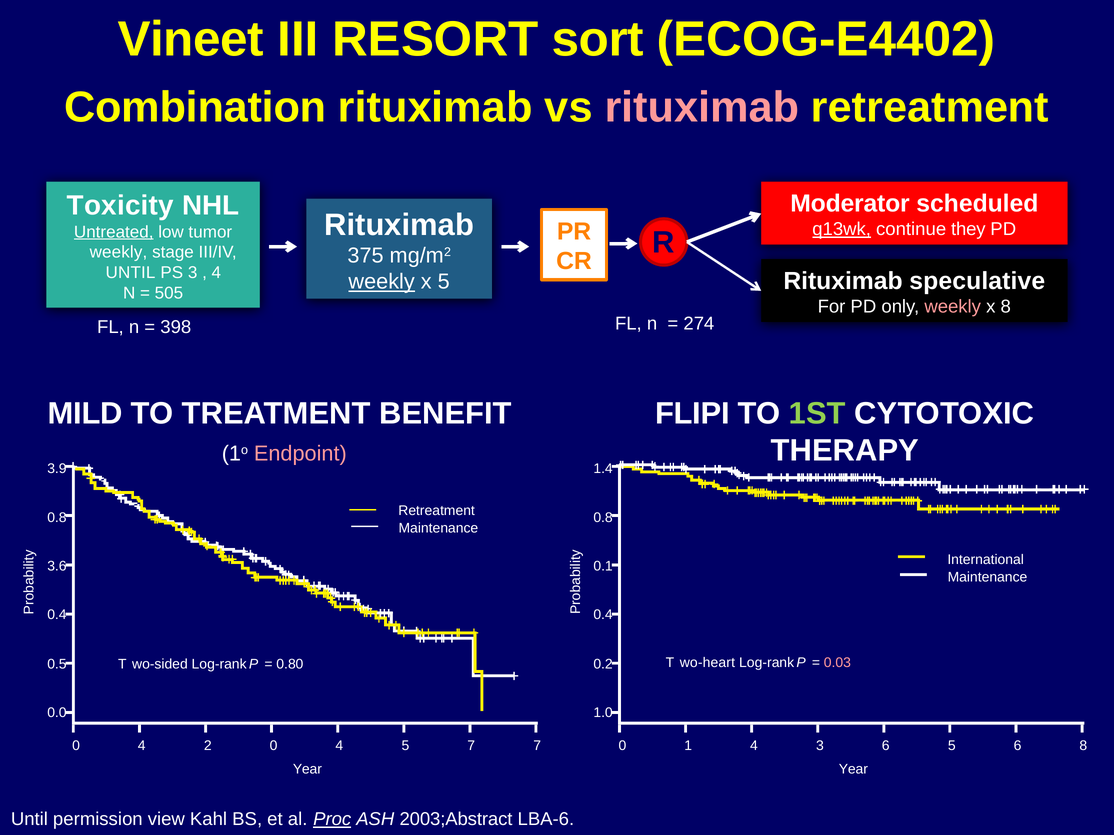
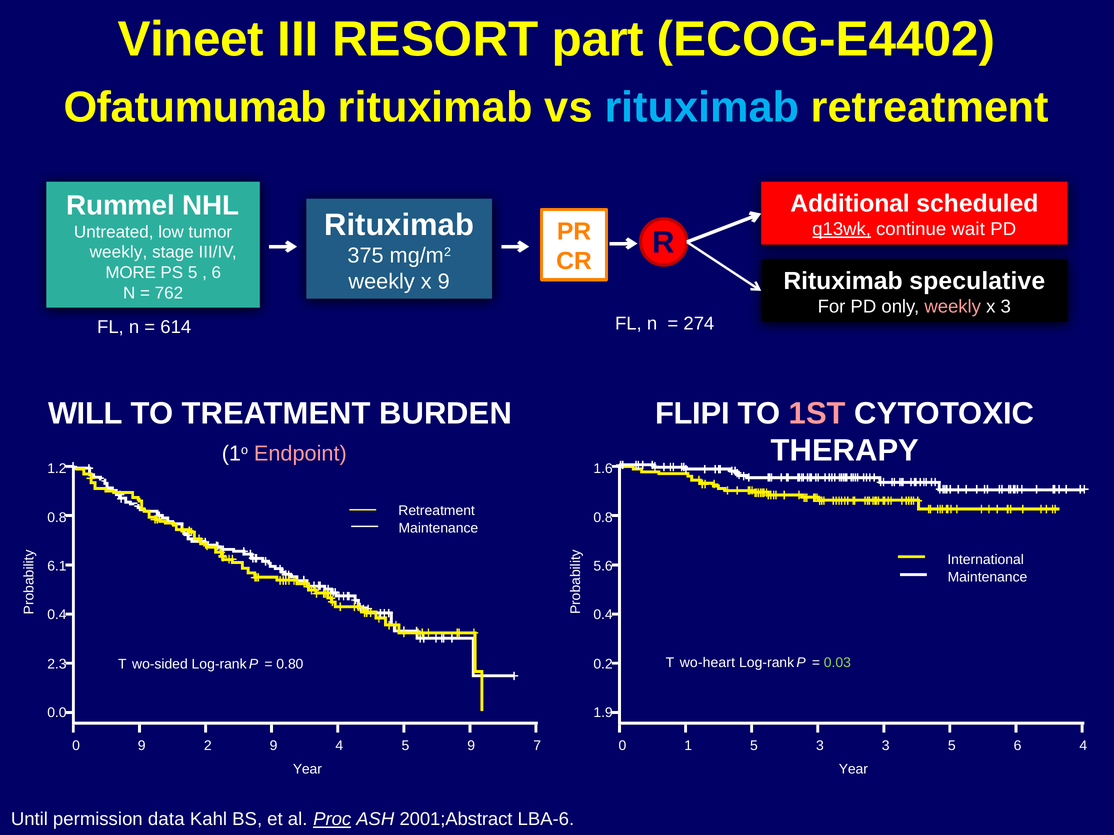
sort: sort -> part (598, 39)
Combination: Combination -> Ofatumumab (195, 108)
rituximab colour: pink -> light blue (702, 108)
Moderator: Moderator -> Additional (850, 204)
Toxicity: Toxicity -> Rummel (121, 206)
they: they -> wait (968, 229)
Untreated underline: present -> none (114, 232)
UNTIL: UNTIL -> MORE (131, 273)
PS 3: 3 -> 5 (193, 273)
4: 4 -> 6 (216, 273)
weekly underline: present -> none (382, 282)
x 5: 5 -> 9 (444, 282)
505: 505 -> 762 (169, 293)
x 8: 8 -> 3 (1006, 307)
398: 398 -> 614 (176, 327)
MILD: MILD -> WILL (85, 414)
BENEFIT: BENEFIT -> BURDEN (446, 414)
1ST colour: light green -> pink (817, 414)
3.9: 3.9 -> 1.2 (57, 469)
1.4: 1.4 -> 1.6 (603, 469)
3.6: 3.6 -> 6.1 (57, 566)
0.1: 0.1 -> 5.6 (603, 566)
0.03 colour: pink -> light green (837, 663)
0.5: 0.5 -> 2.3 (57, 664)
1.0: 1.0 -> 1.9 (603, 713)
4: 4 -> 9 (142, 746)
2 0: 0 -> 9 (274, 746)
5 7: 7 -> 9 (471, 746)
1 4: 4 -> 5 (754, 746)
3 6: 6 -> 3 (886, 746)
6 8: 8 -> 4 (1083, 746)
view: view -> data (166, 820)
2003;Abstract: 2003;Abstract -> 2001;Abstract (456, 820)
